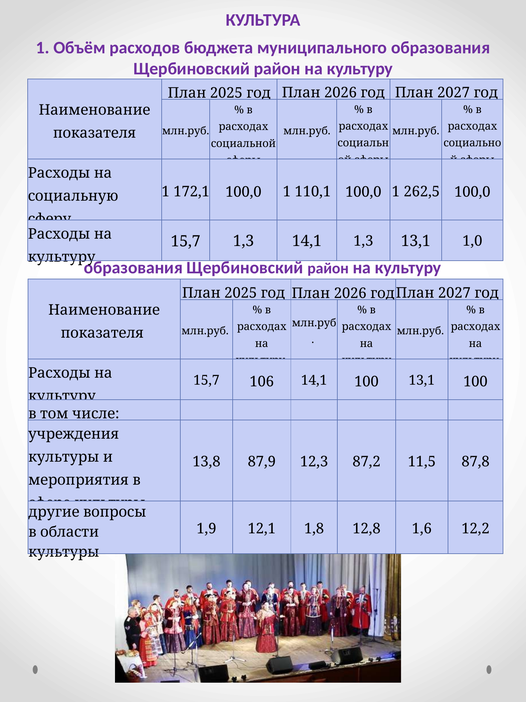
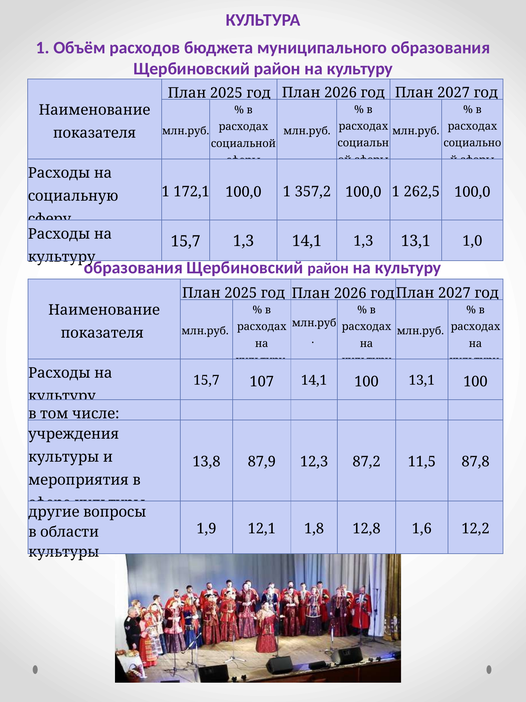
110,1: 110,1 -> 357,2 (313, 192)
106: 106 -> 107 (262, 381)
